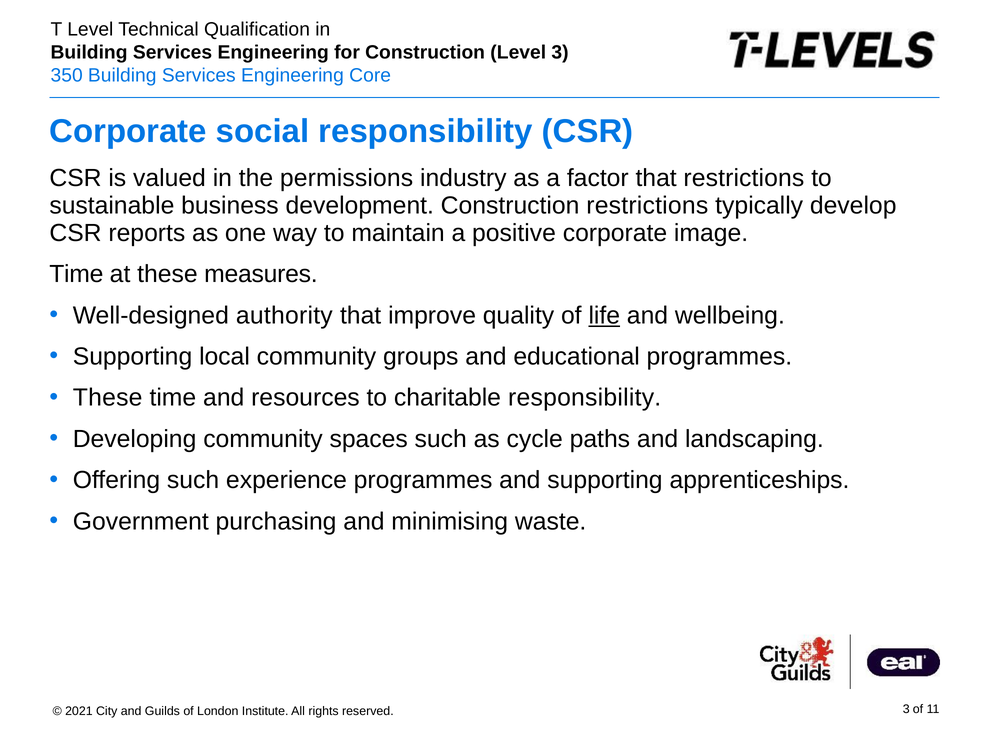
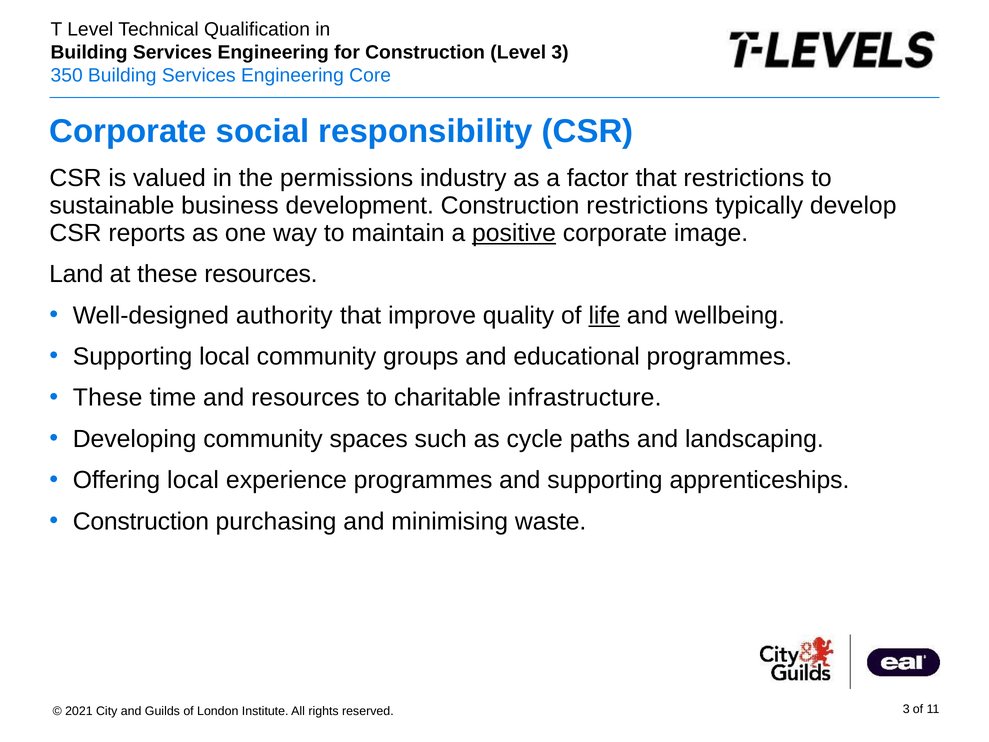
positive underline: none -> present (514, 233)
Time: Time -> Land (76, 274)
these measures: measures -> resources (261, 274)
charitable responsibility: responsibility -> infrastructure (585, 398)
Offering such: such -> local (193, 480)
Government: Government -> Construction (141, 521)
